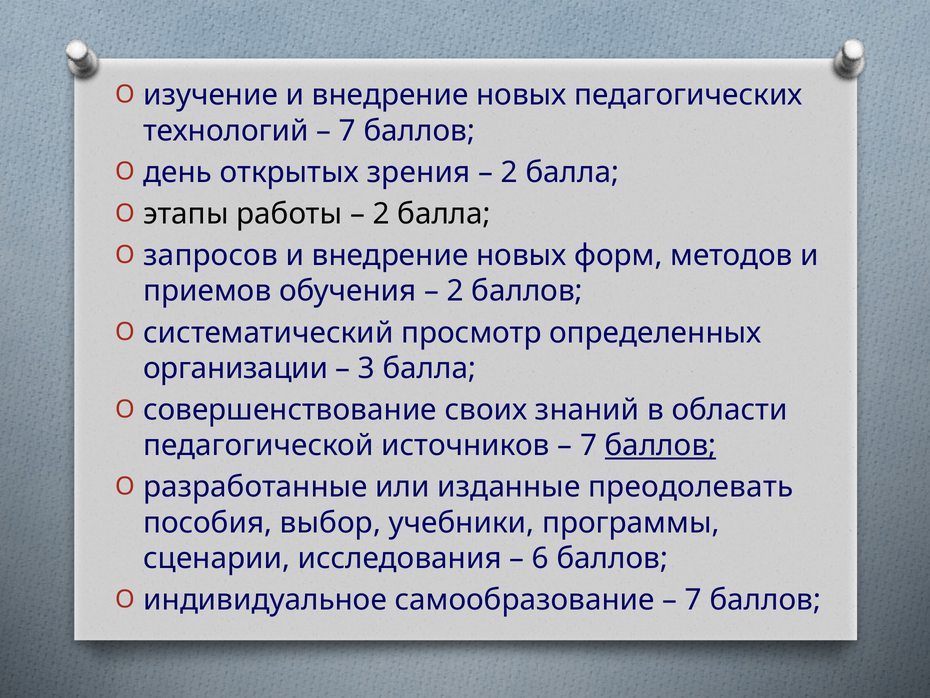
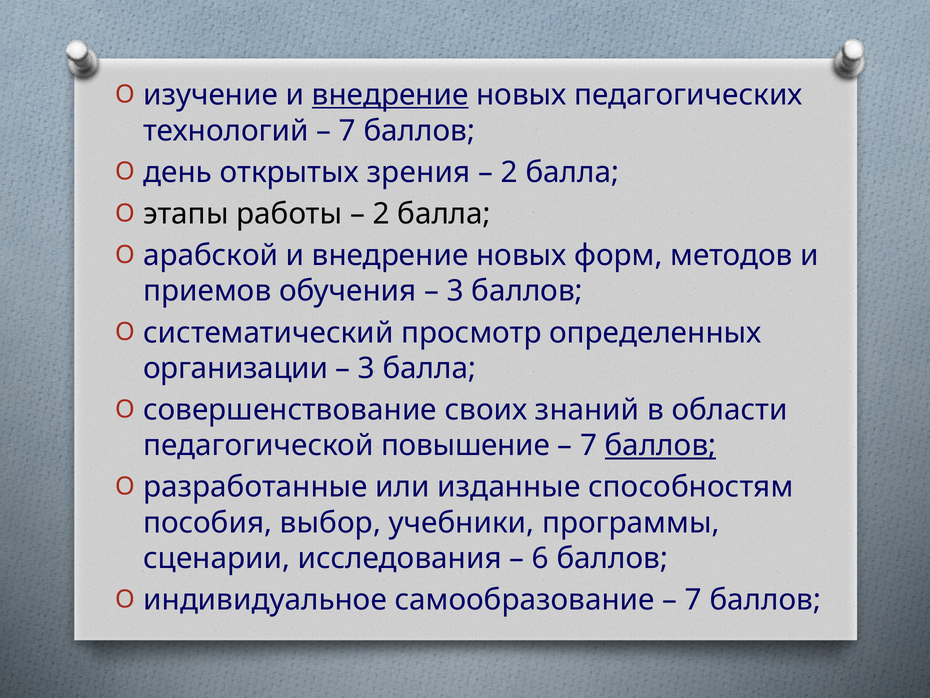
внедрение underline: none -> present (390, 95)
запросов: запросов -> арабской (211, 255)
2: 2 -> 3 (455, 291)
источников: источников -> повышение (466, 445)
преодолевать: преодолевать -> способностям (691, 487)
